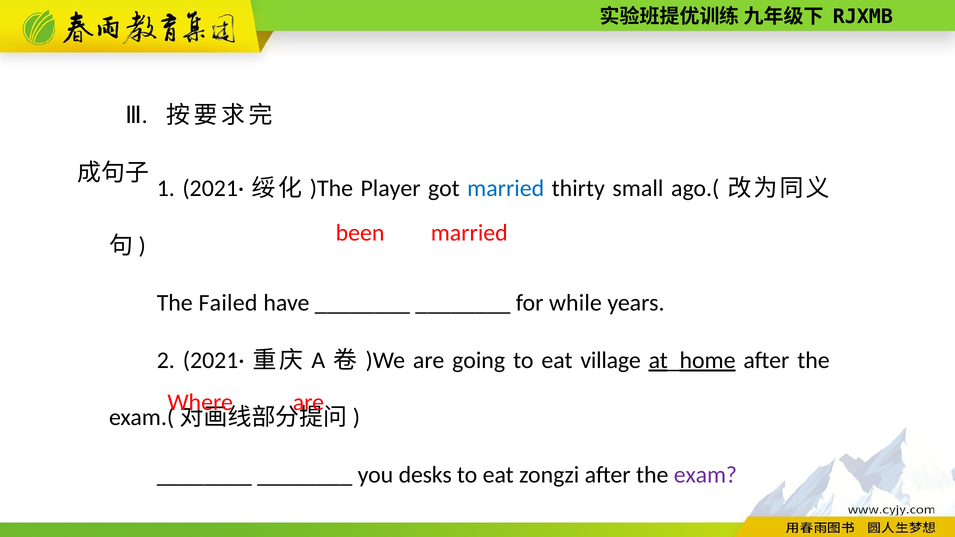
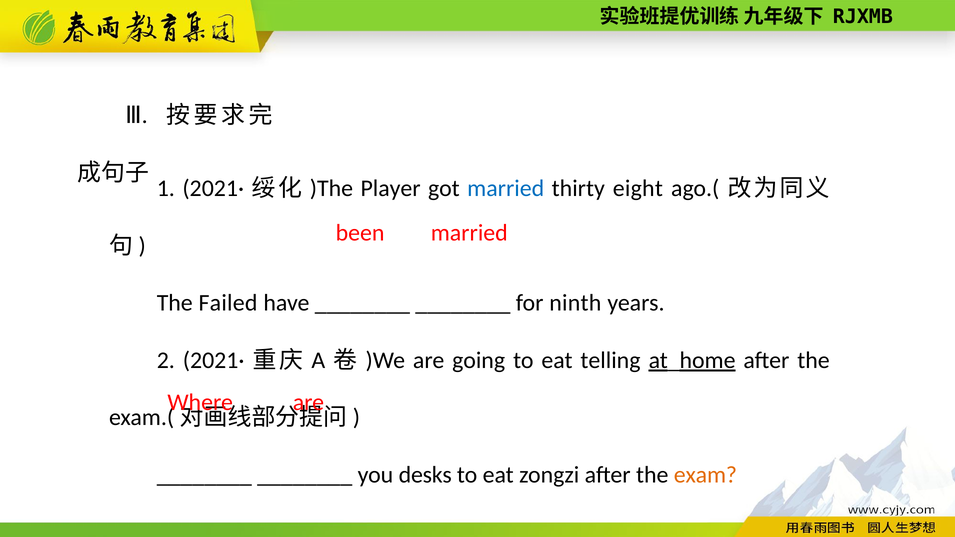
small: small -> eight (638, 188)
while: while -> ninth (575, 303)
village: village -> telling (610, 360)
exam colour: purple -> orange (705, 475)
